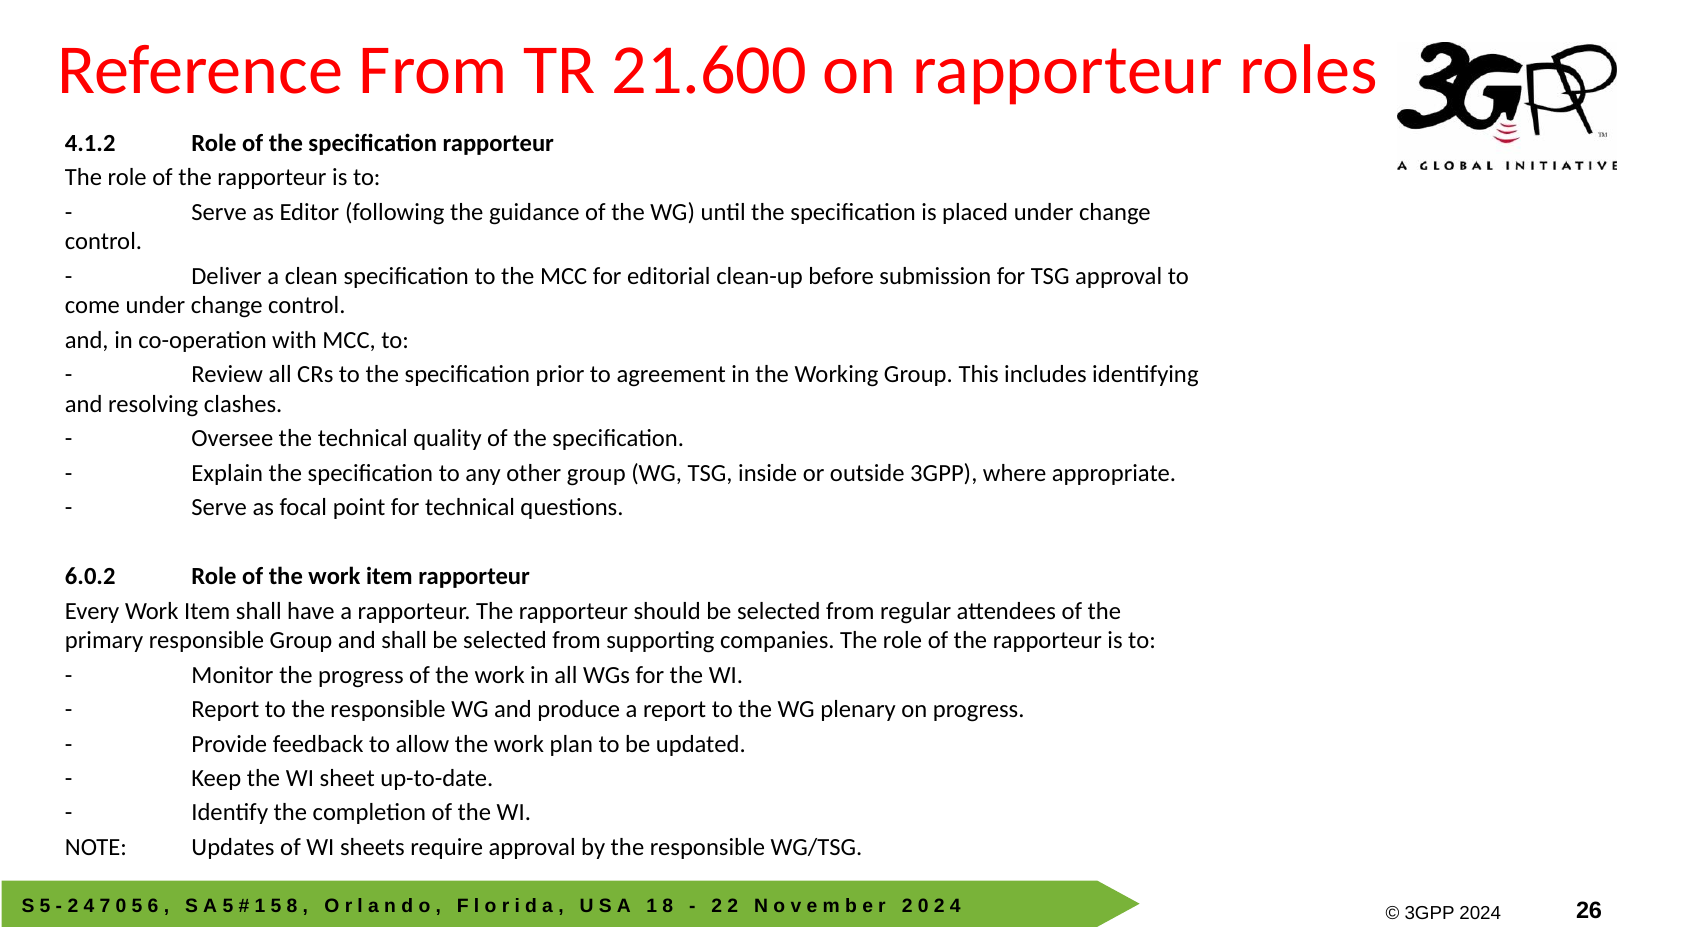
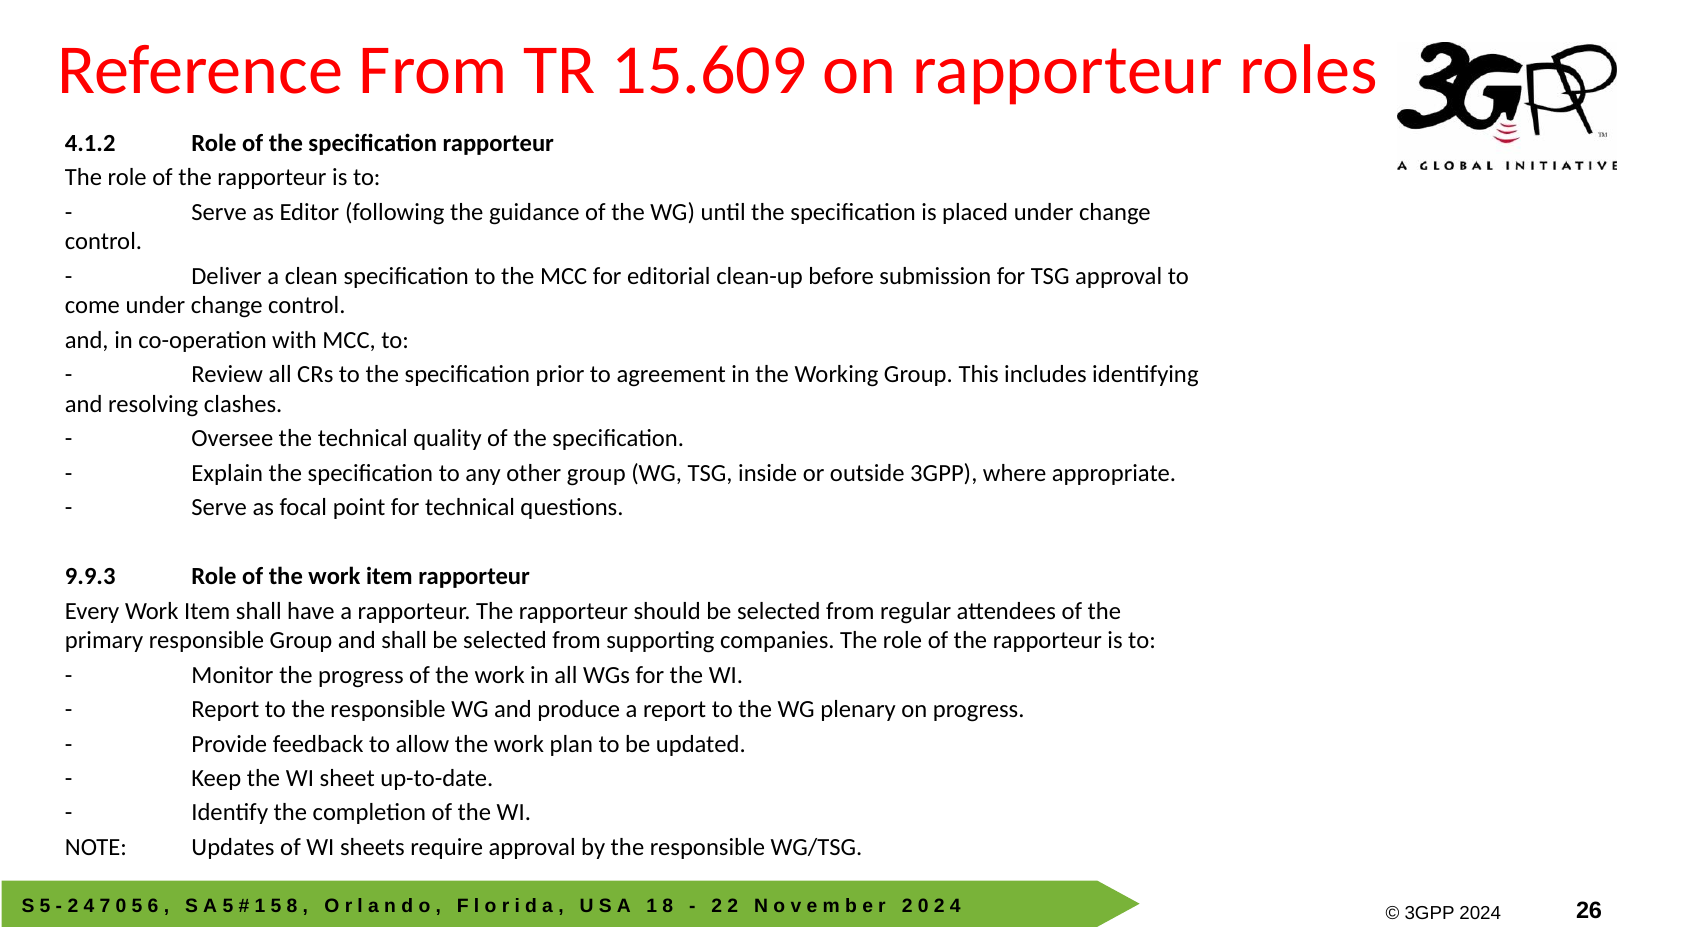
21.600: 21.600 -> 15.609 (709, 70)
6.0.2: 6.0.2 -> 9.9.3 (90, 576)
